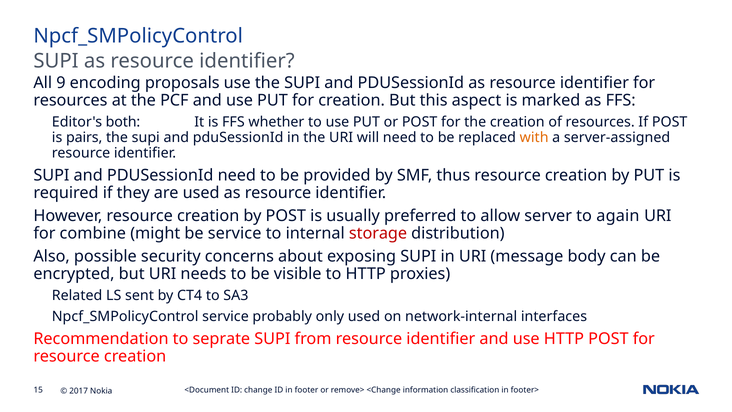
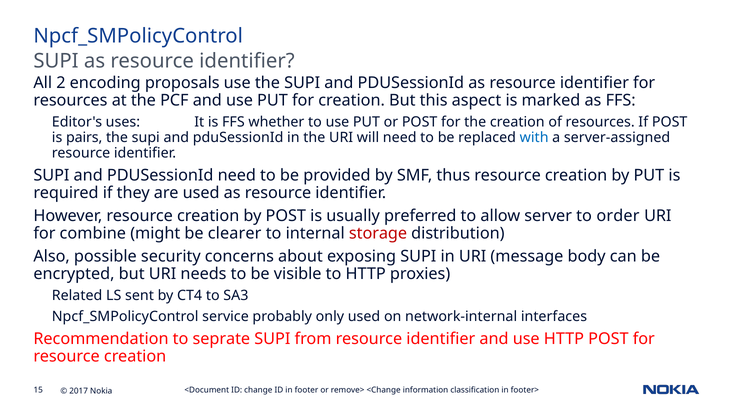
9: 9 -> 2 (61, 83)
both: both -> uses (123, 122)
with colour: orange -> blue (534, 138)
again: again -> order (618, 216)
be service: service -> clearer (235, 233)
